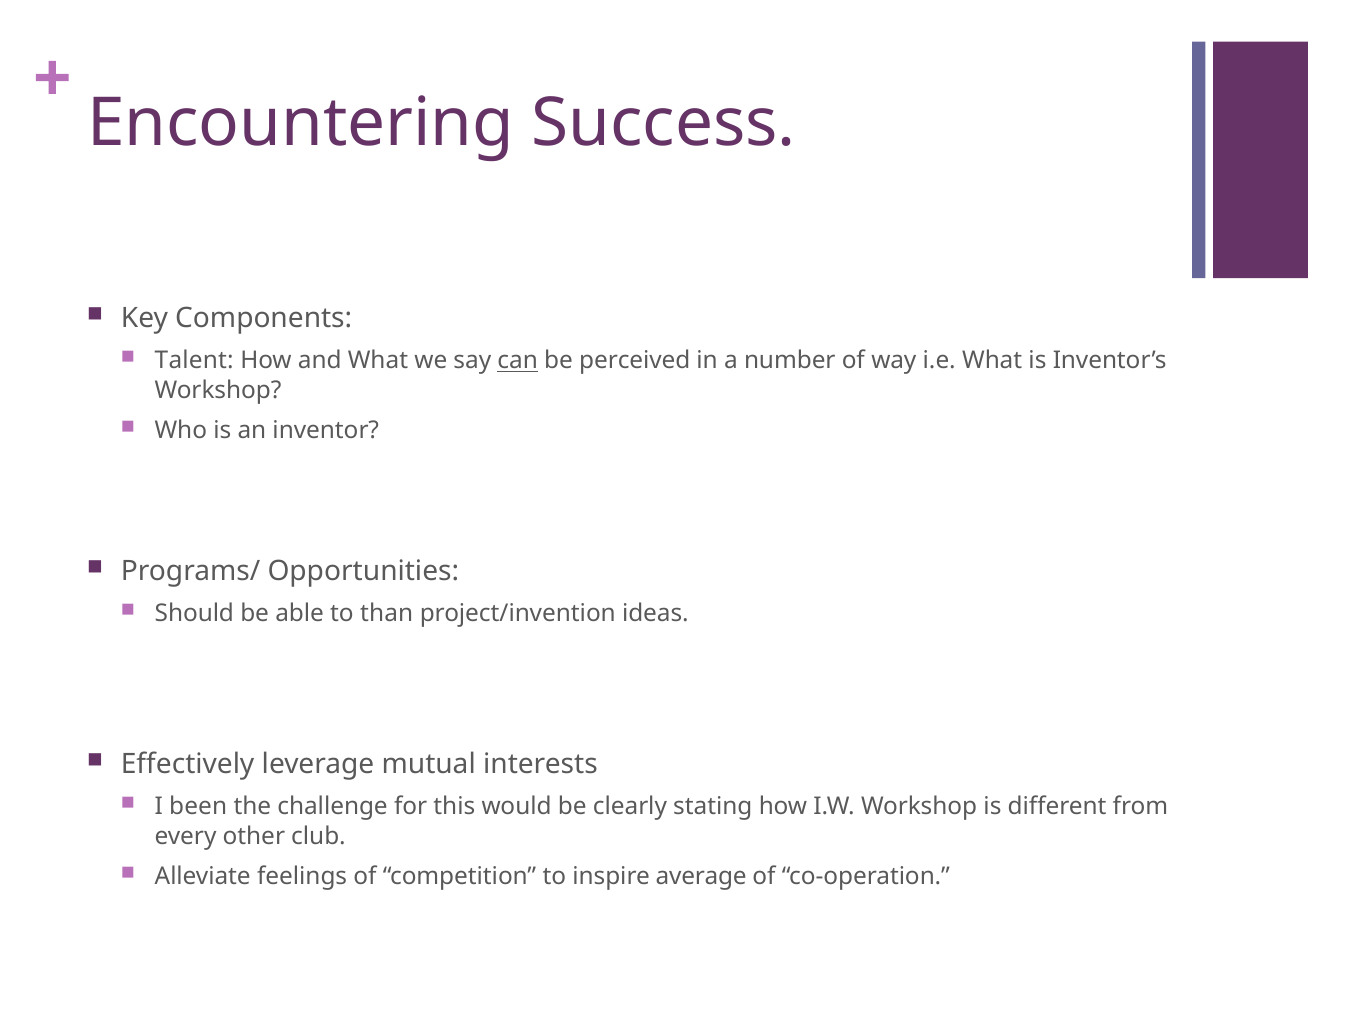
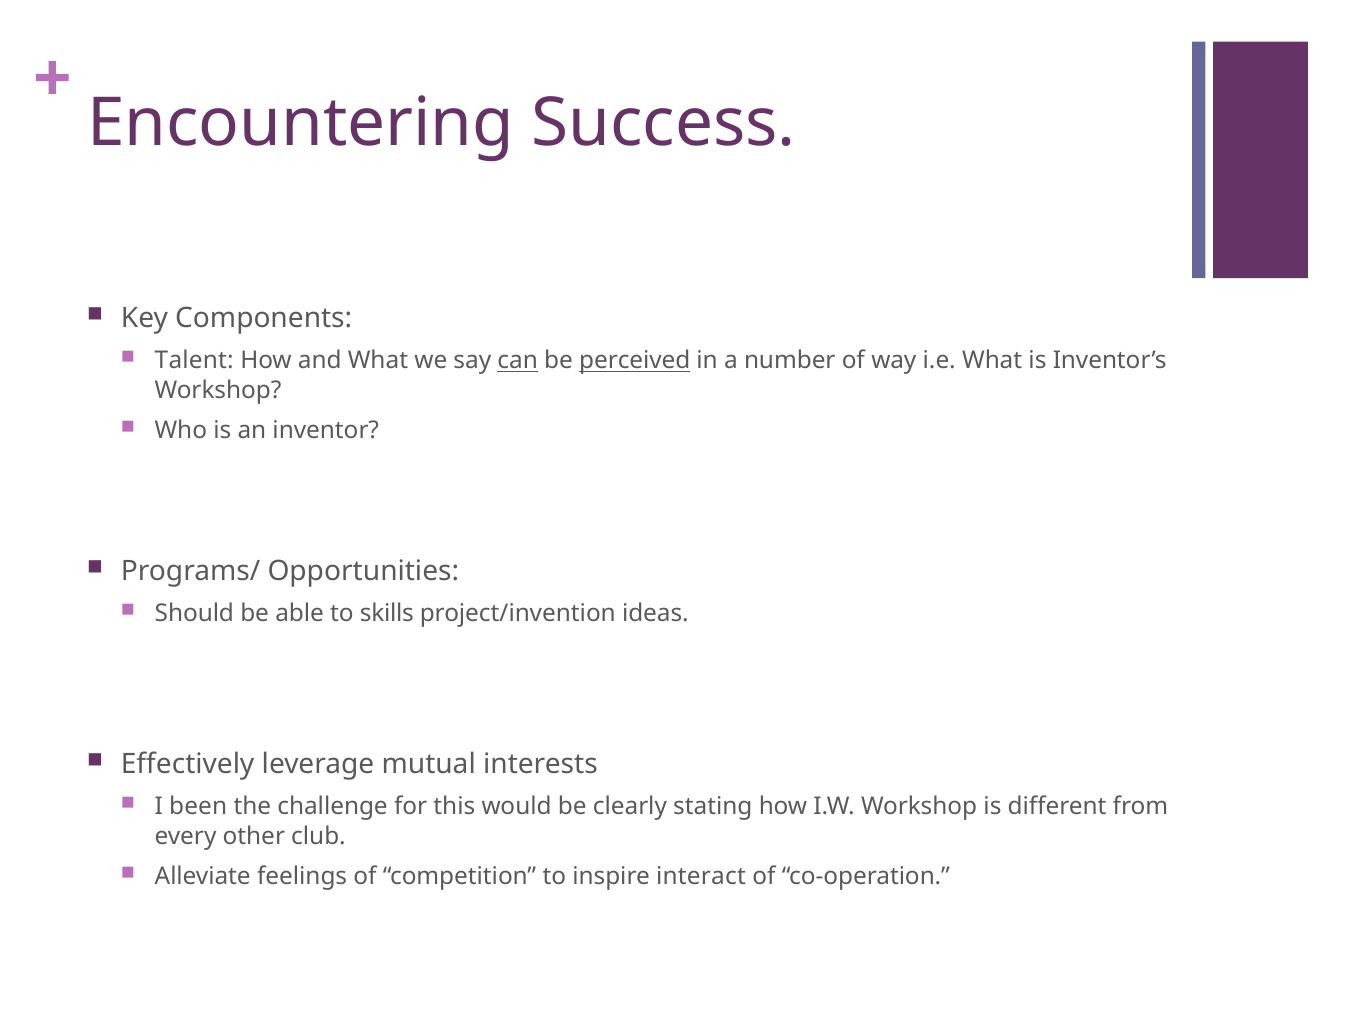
perceived underline: none -> present (635, 361)
than: than -> skills (387, 614)
average: average -> interact (701, 877)
